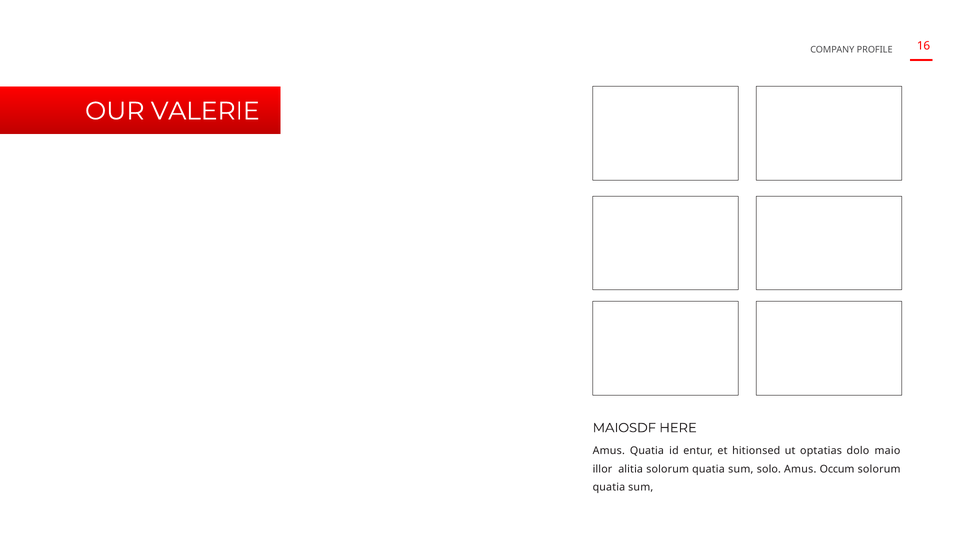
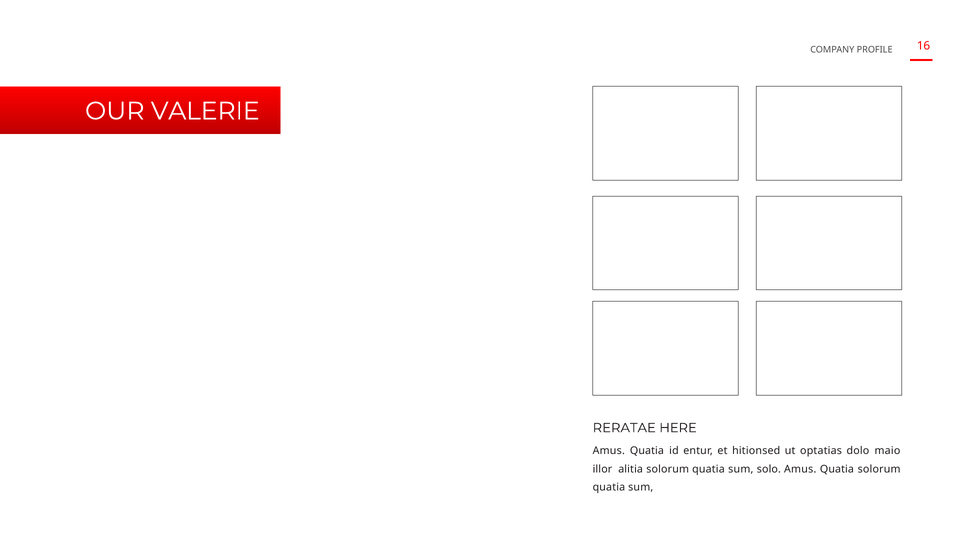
MAIOSDF: MAIOSDF -> RERATAE (624, 428)
solo Amus Occum: Occum -> Quatia (837, 469)
